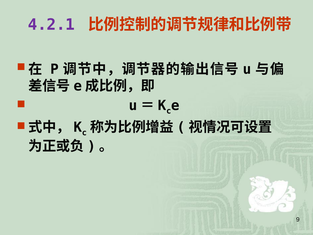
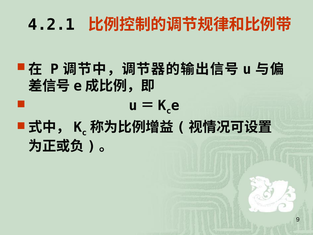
4.2.1 colour: purple -> black (51, 25)
